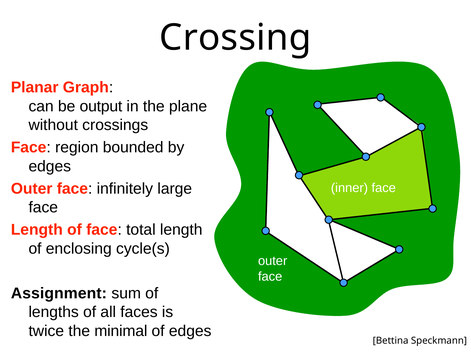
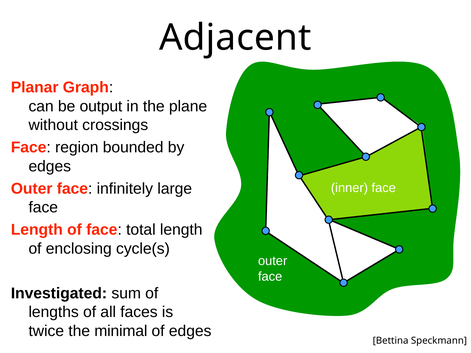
Crossing: Crossing -> Adjacent (235, 38)
Assignment: Assignment -> Investigated (59, 294)
